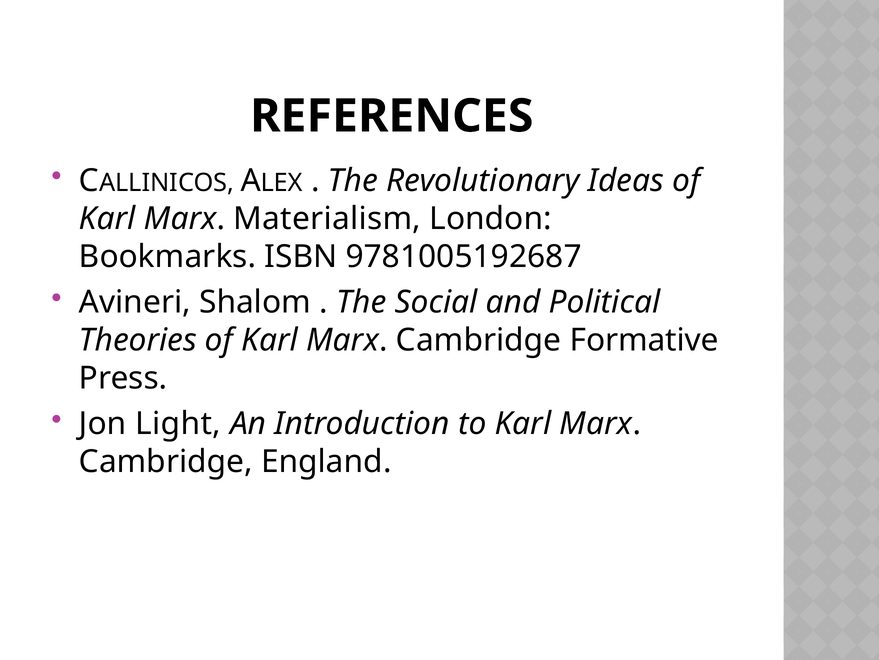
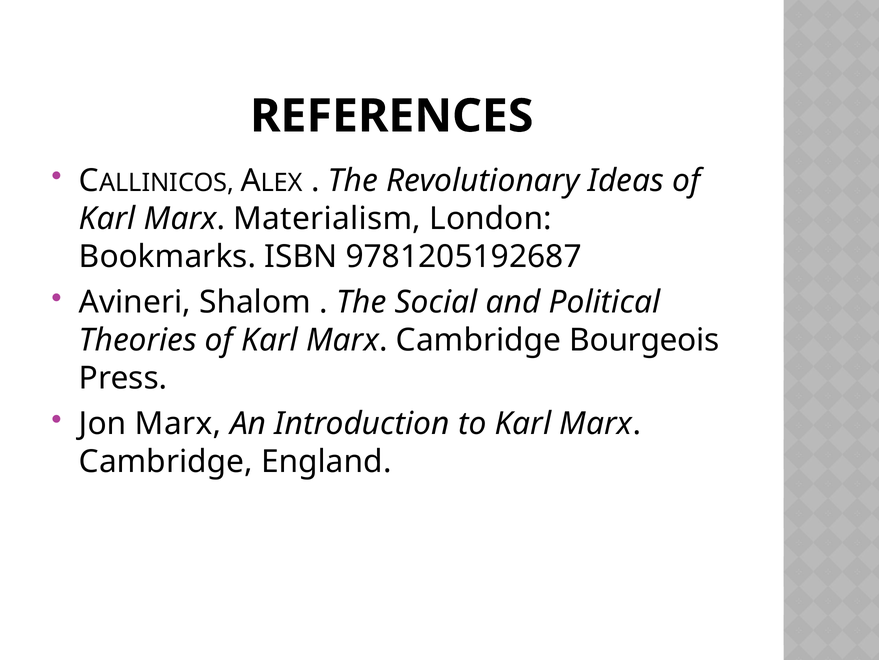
9781005192687: 9781005192687 -> 9781205192687 (464, 256)
Formative: Formative -> Bourgeois (644, 340)
Jon Light: Light -> Marx (178, 423)
